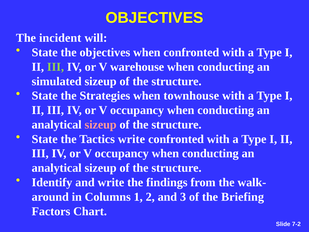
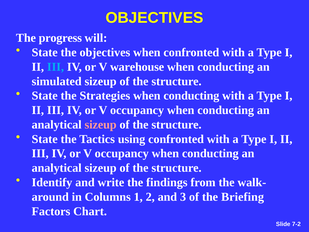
incident: incident -> progress (60, 38)
III colour: light green -> light blue (55, 67)
Strategies when townhouse: townhouse -> conducting (191, 96)
Tactics write: write -> using (132, 139)
